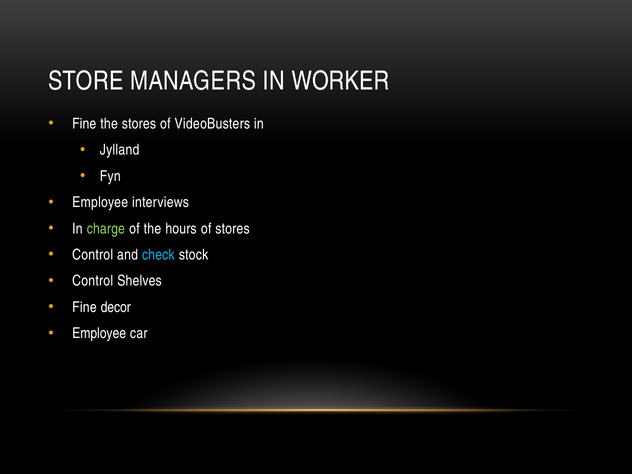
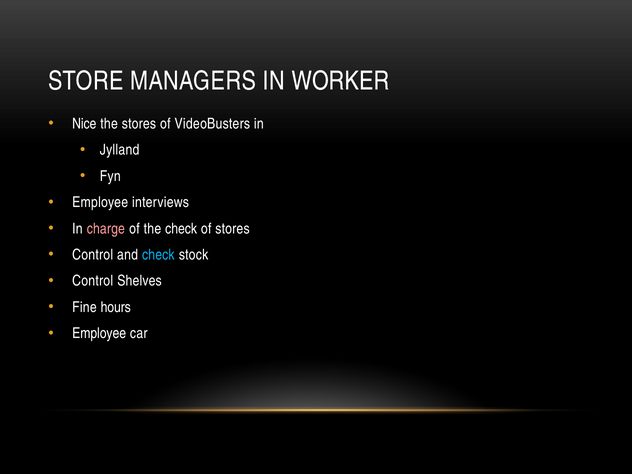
Fine: Fine -> Nice (84, 124)
charge colour: light green -> pink (106, 229)
the hours: hours -> check (181, 229)
decor: decor -> hours (116, 307)
